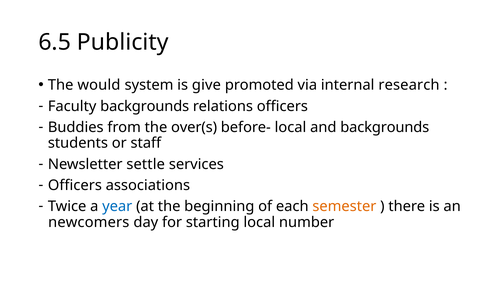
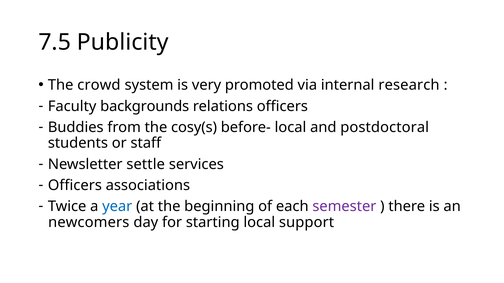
6.5: 6.5 -> 7.5 (55, 42)
would: would -> crowd (99, 85)
give: give -> very (207, 85)
over(s: over(s -> cosy(s (194, 127)
and backgrounds: backgrounds -> postdoctoral (385, 127)
semester colour: orange -> purple (344, 207)
number: number -> support (307, 223)
